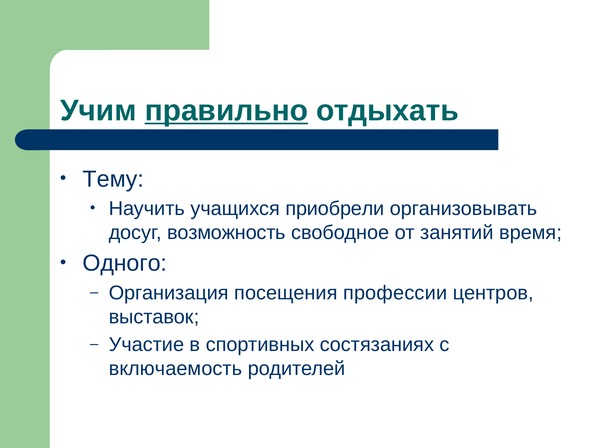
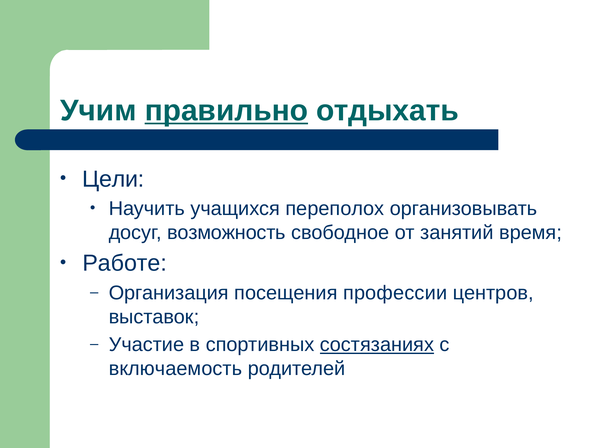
Тему: Тему -> Цели (113, 179)
приобрели: приобрели -> переполох (335, 209)
Одного: Одного -> Работе (125, 264)
состязаниях underline: none -> present (377, 345)
